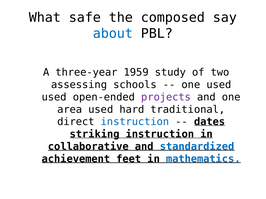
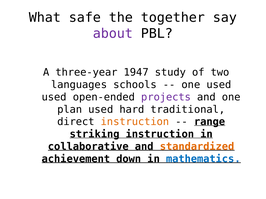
composed: composed -> together (173, 18)
about colour: blue -> purple (113, 34)
1959: 1959 -> 1947 (136, 73)
assessing: assessing -> languages (79, 85)
area: area -> plan (70, 110)
instruction colour: blue -> orange (135, 122)
dates: dates -> range (210, 122)
standardized colour: blue -> orange (197, 147)
feet: feet -> down (129, 159)
